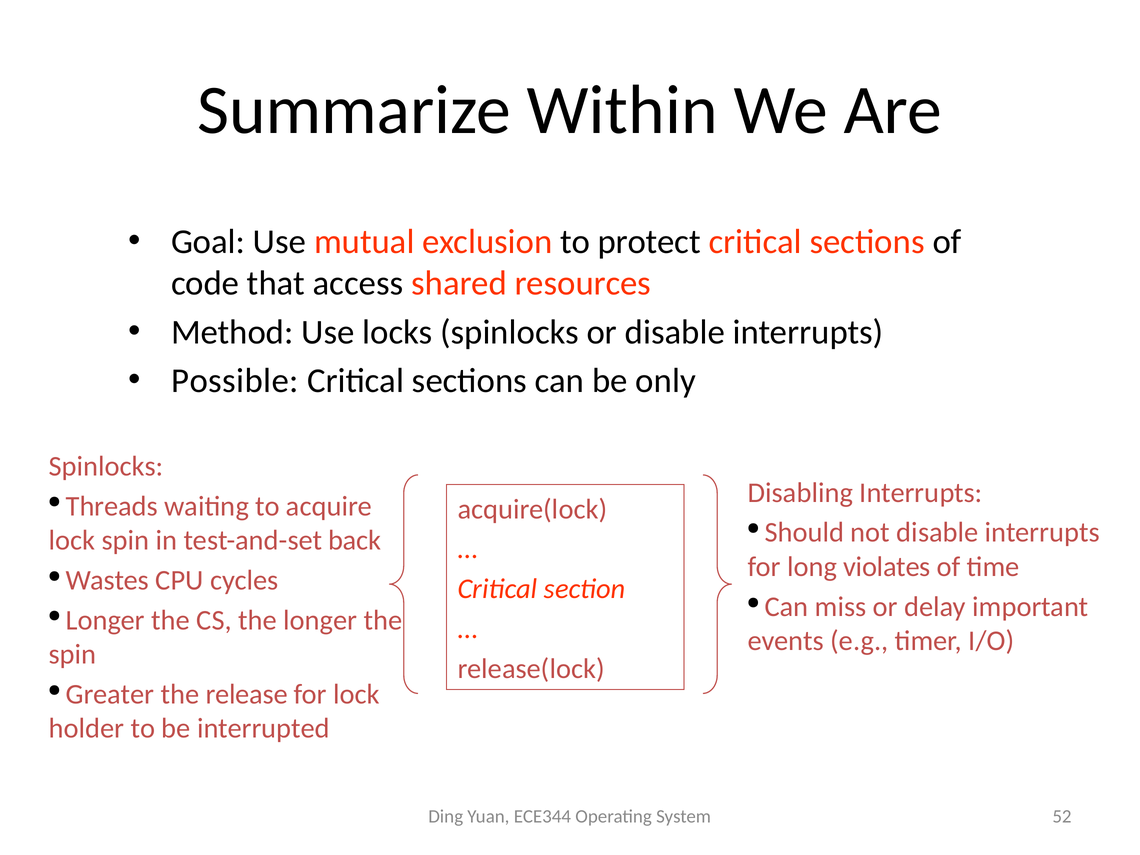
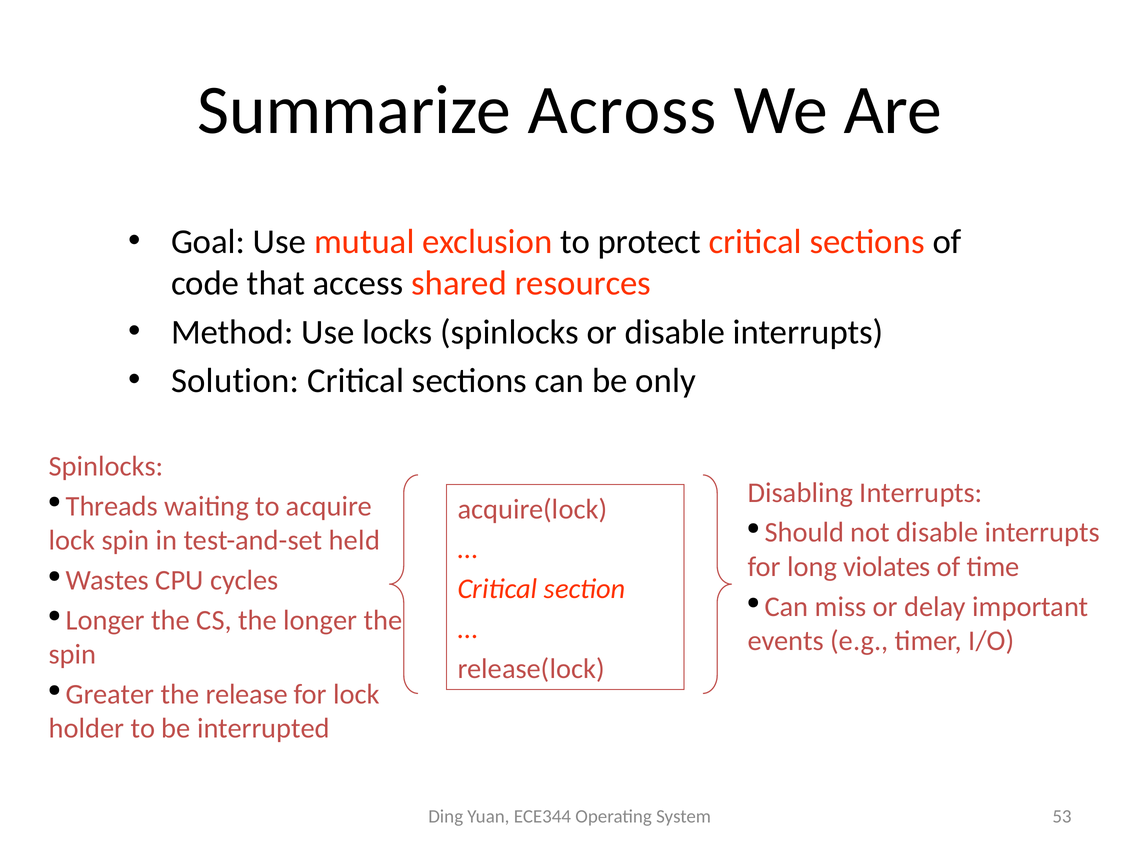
Within: Within -> Across (622, 110)
Possible: Possible -> Solution (235, 381)
back: back -> held (354, 540)
52: 52 -> 53 (1062, 816)
